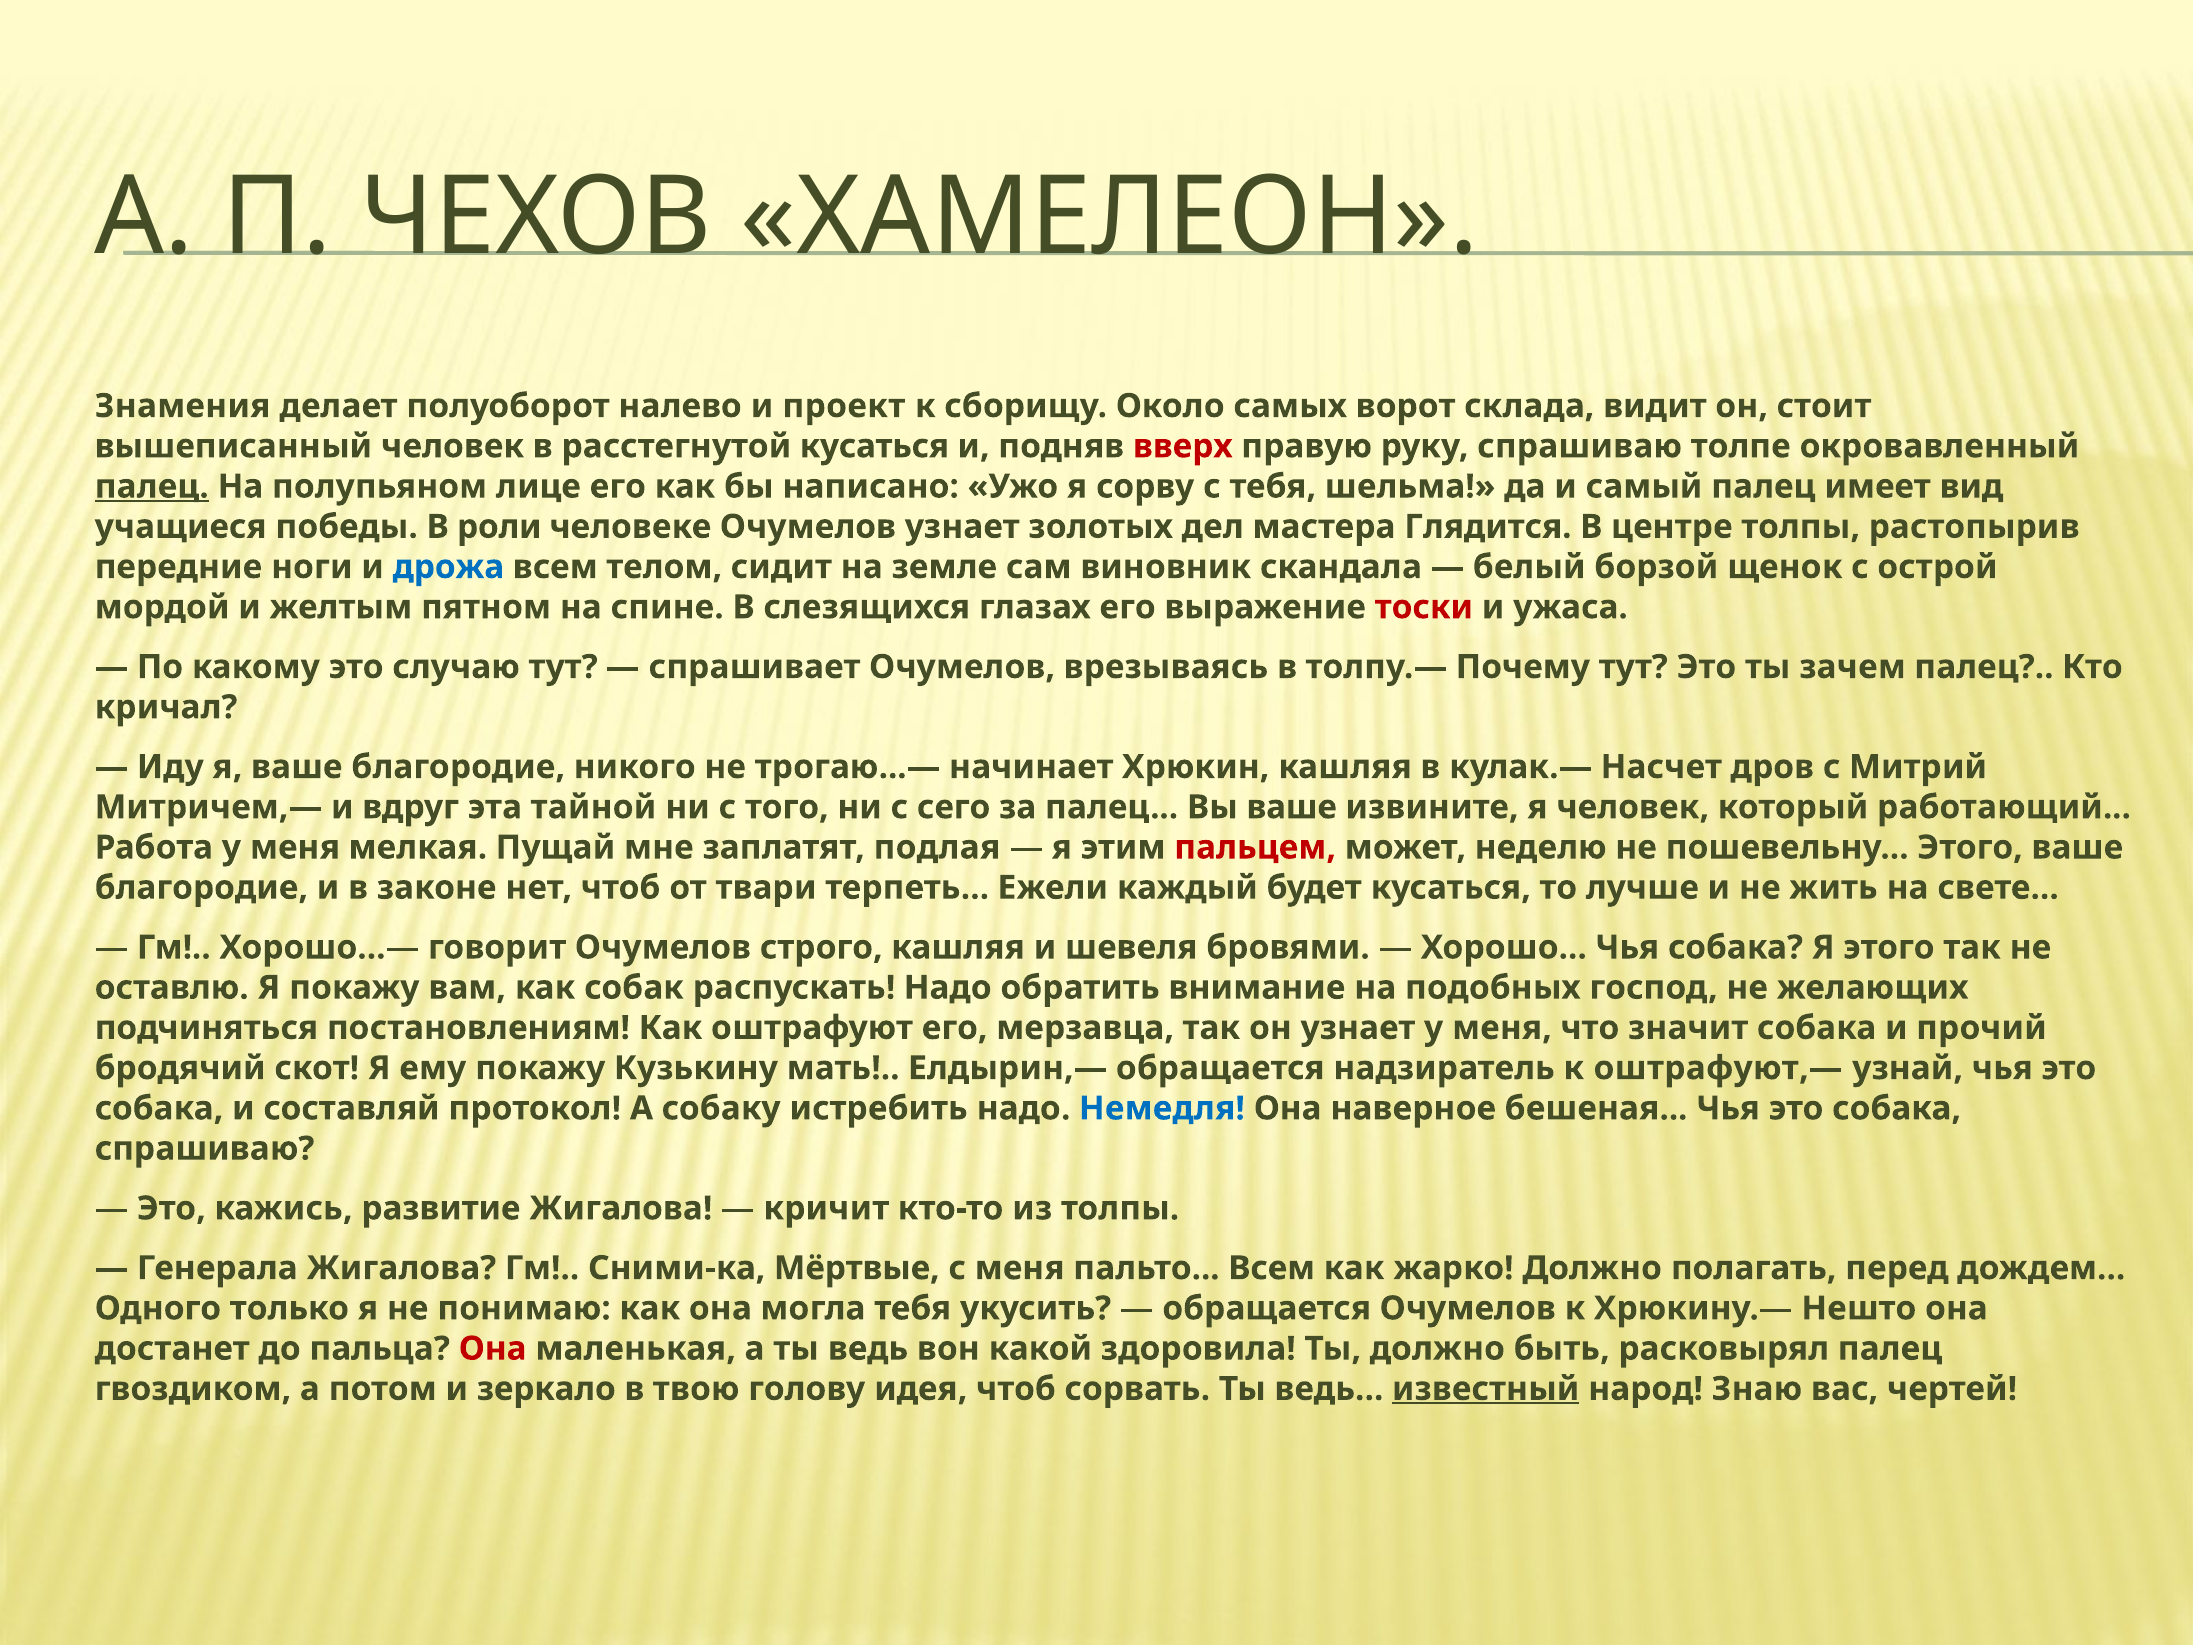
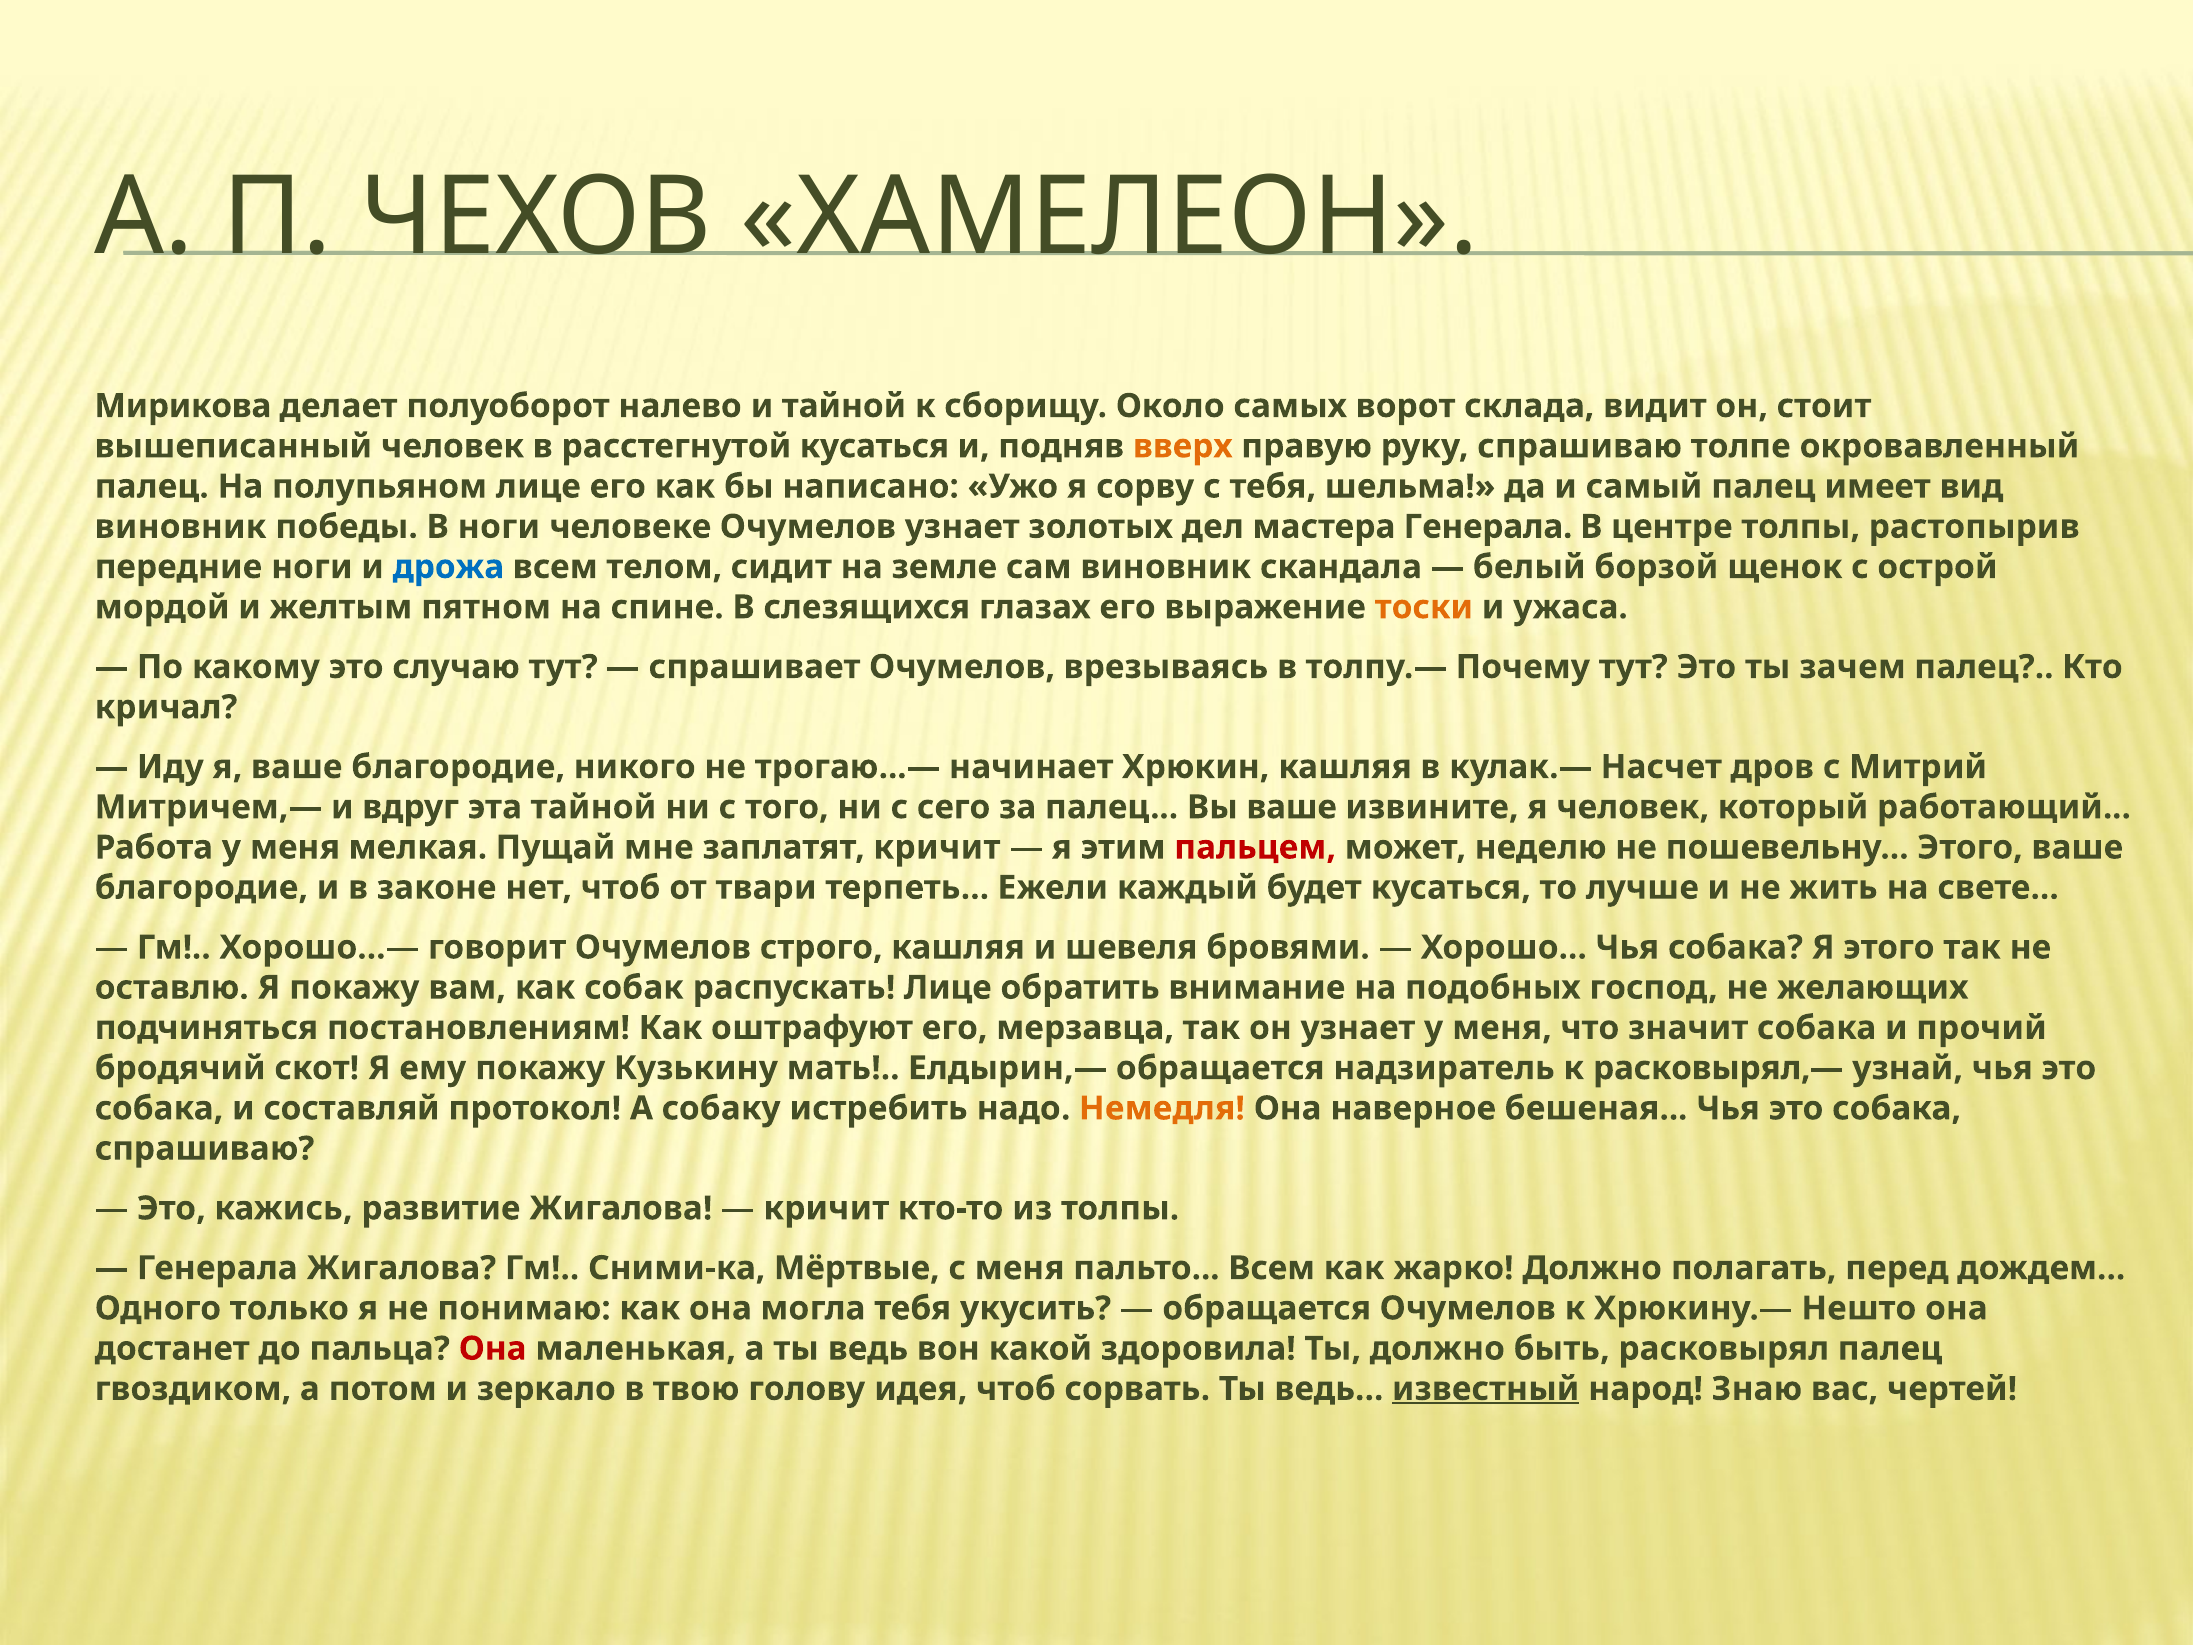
Знамения: Знамения -> Мирикова (183, 406)
и проект: проект -> тайной (844, 406)
вверх colour: red -> orange (1183, 446)
палец underline: present -> none (152, 486)
учащиеся: учащиеся -> виновник (181, 527)
В роли: роли -> ноги (499, 527)
мастера Глядится: Глядится -> Генерала (1488, 527)
тоски colour: red -> orange (1424, 607)
заплатят подлая: подлая -> кричит (937, 847)
распускать Надо: Надо -> Лице (948, 988)
оштрафуют,—: оштрафуют,— -> расковырял,— (1718, 1068)
Немедля colour: blue -> orange (1162, 1108)
